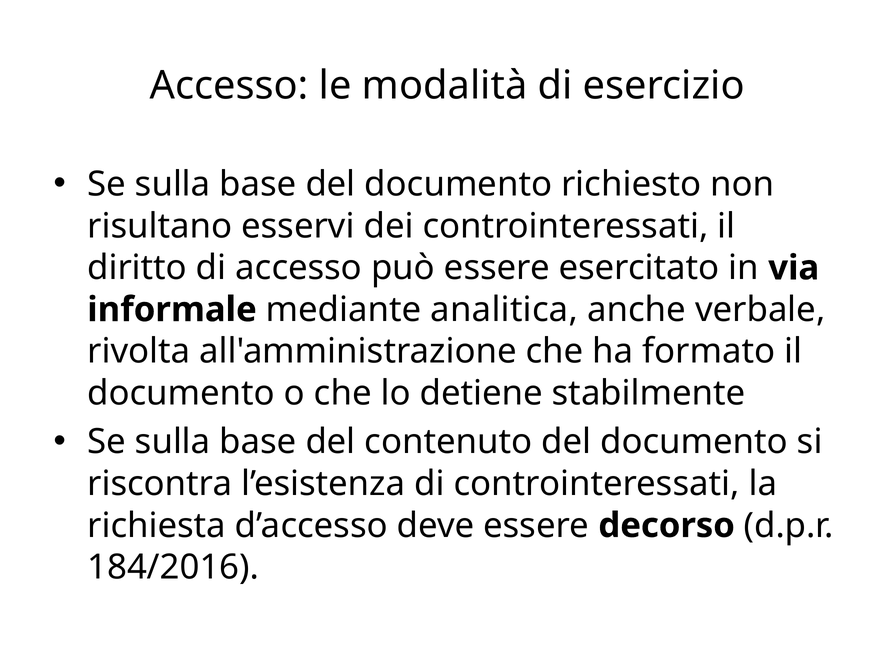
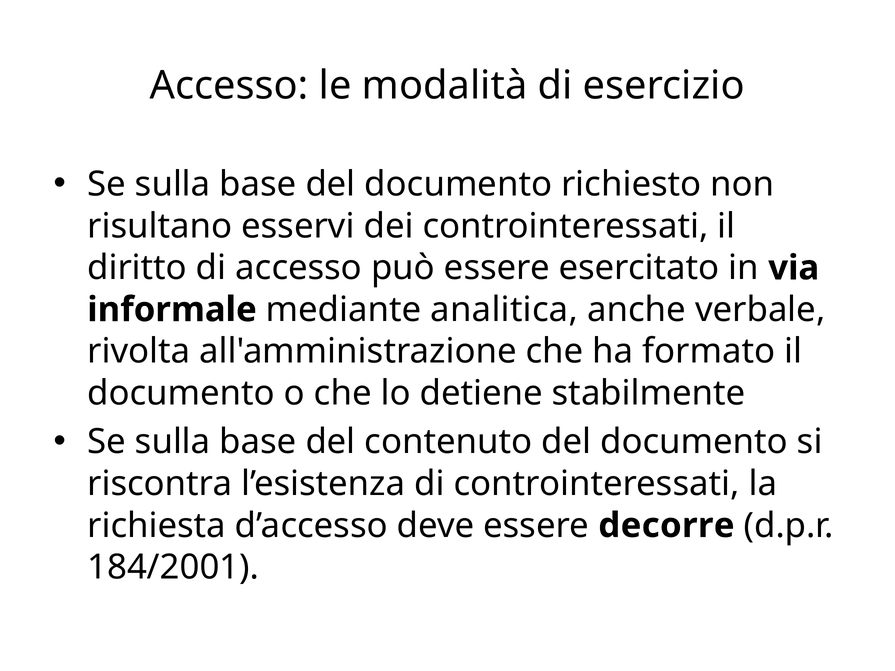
decorso: decorso -> decorre (666, 526)
184/2016: 184/2016 -> 184/2001 (173, 568)
